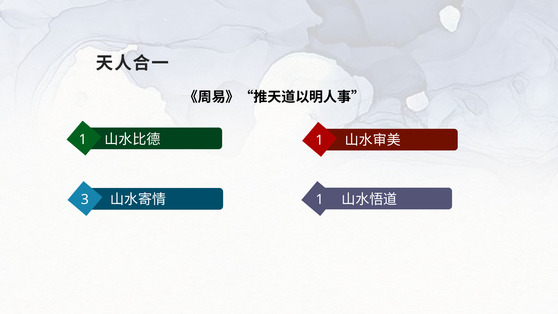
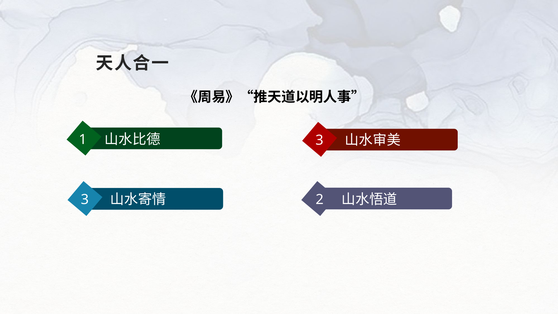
1: 1 -> 3 (319, 140)
1: 1 -> 2 (320, 199)
